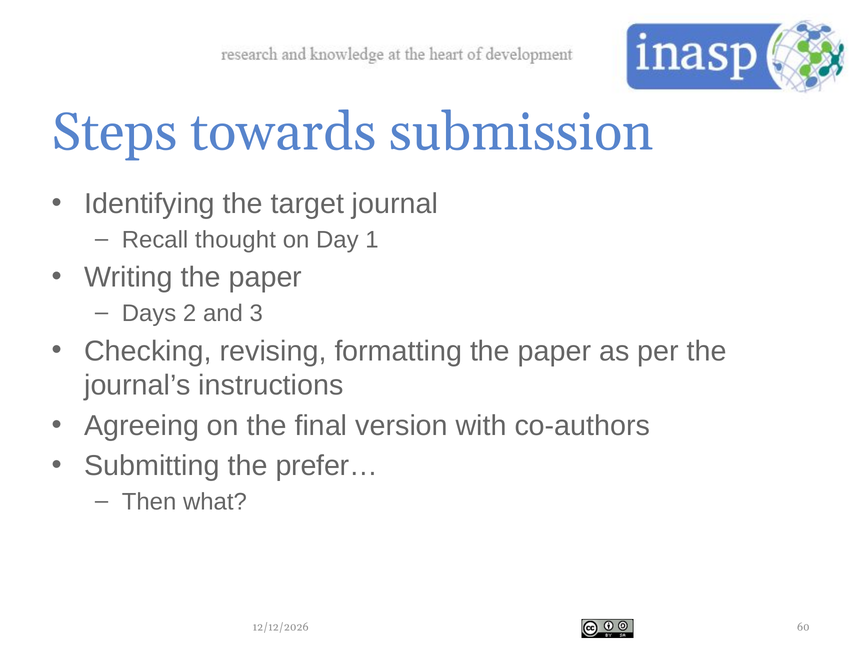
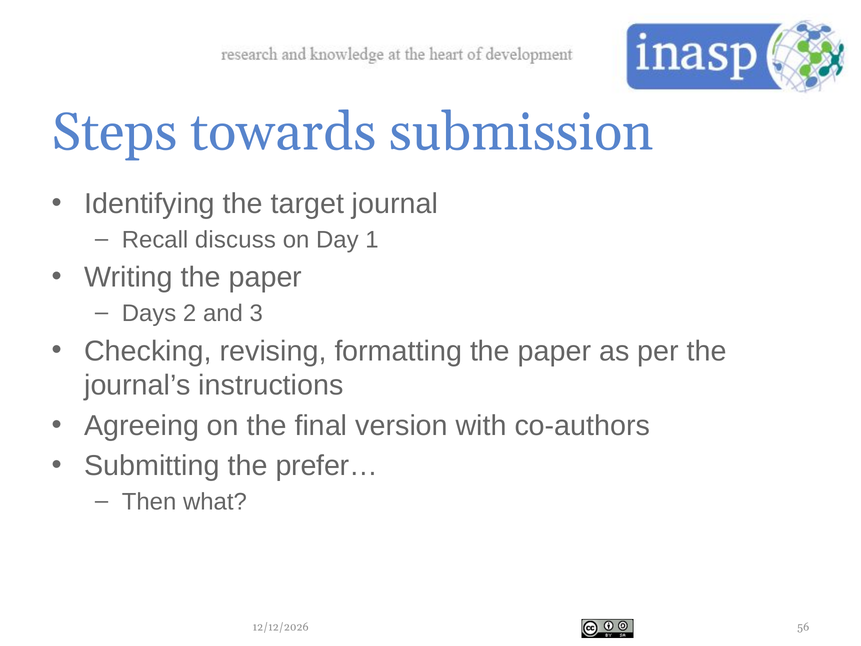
thought: thought -> discuss (235, 240)
60: 60 -> 56 (803, 627)
